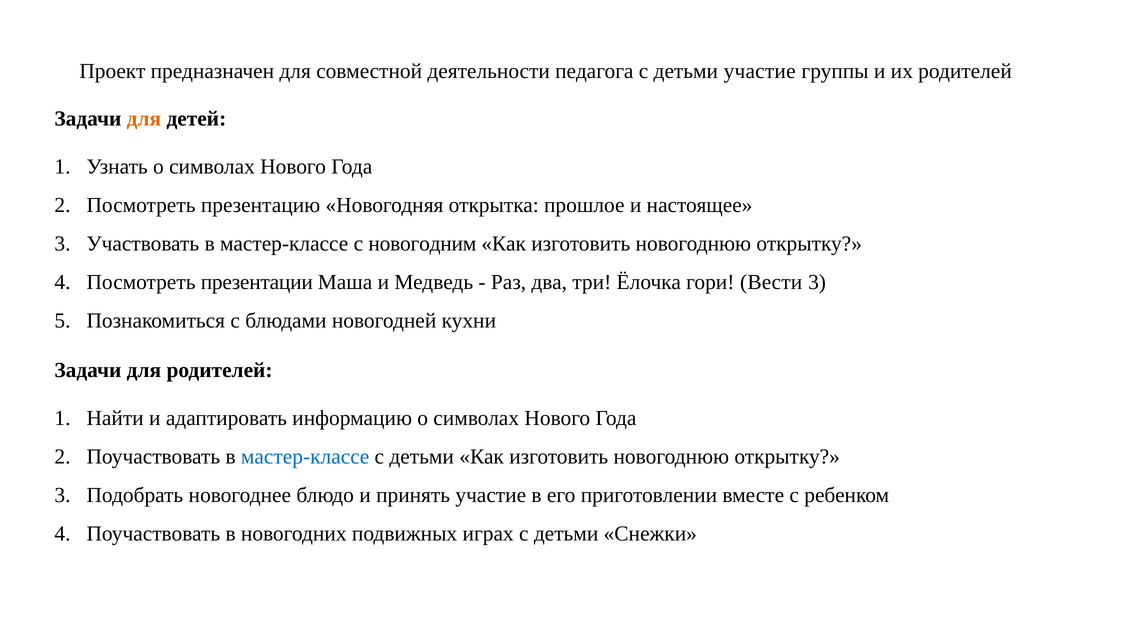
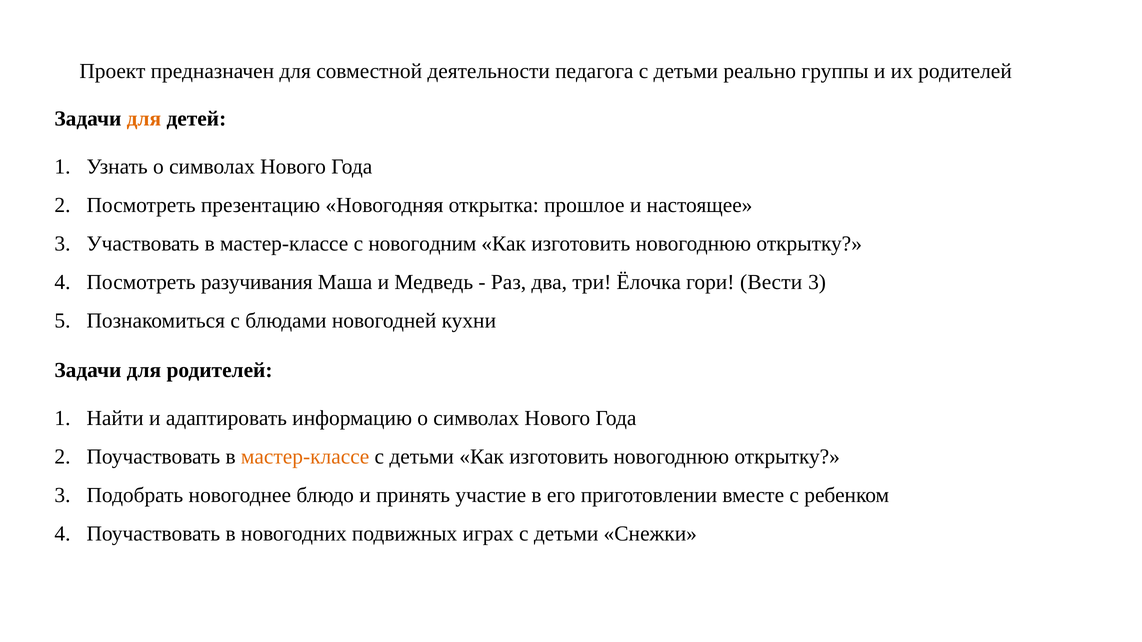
детьми участие: участие -> реально (760, 71)
презентации: презентации -> разучивания (257, 282)
мастер-классе colour: blue -> orange (305, 457)
